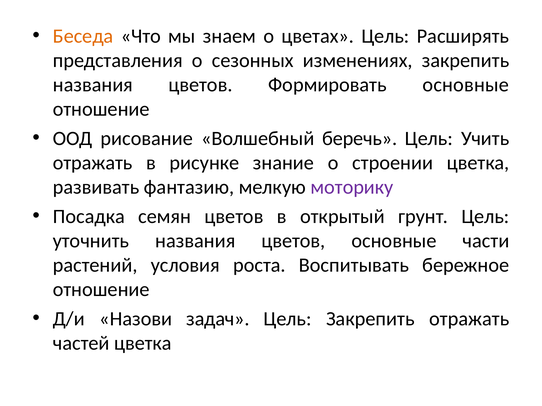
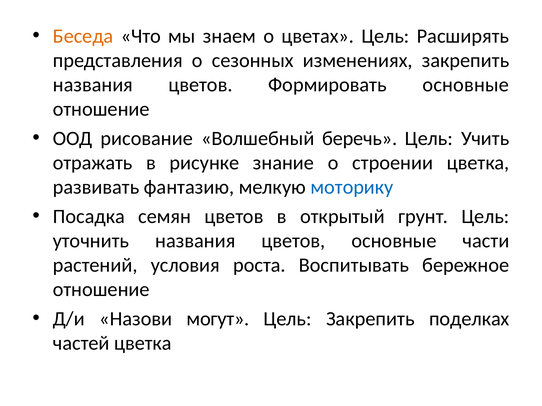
моторику colour: purple -> blue (352, 187)
задач: задач -> могут (218, 319)
Закрепить отражать: отражать -> поделках (469, 319)
